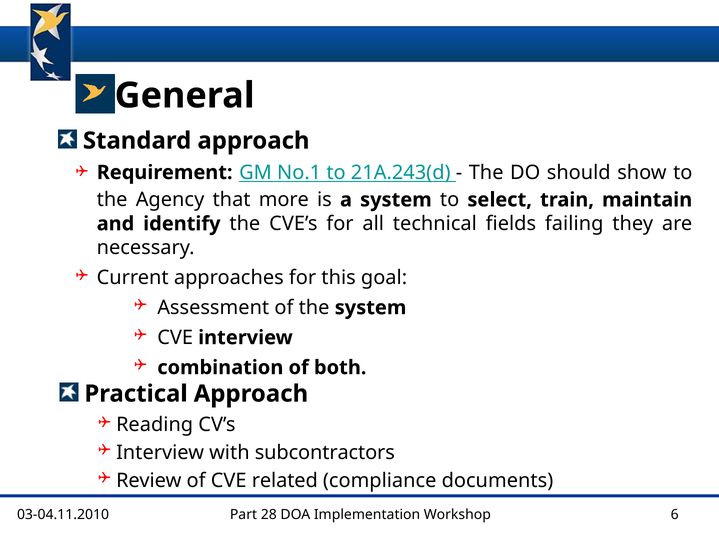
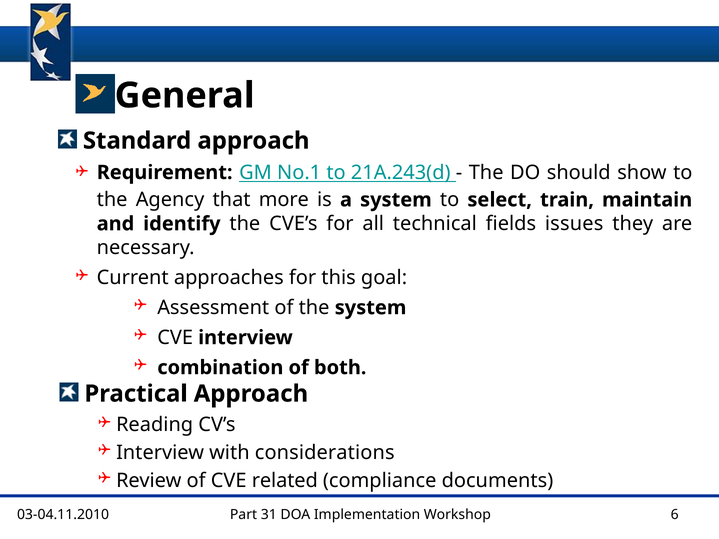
failing: failing -> issues (574, 224)
subcontractors: subcontractors -> considerations (325, 453)
28: 28 -> 31 (269, 515)
